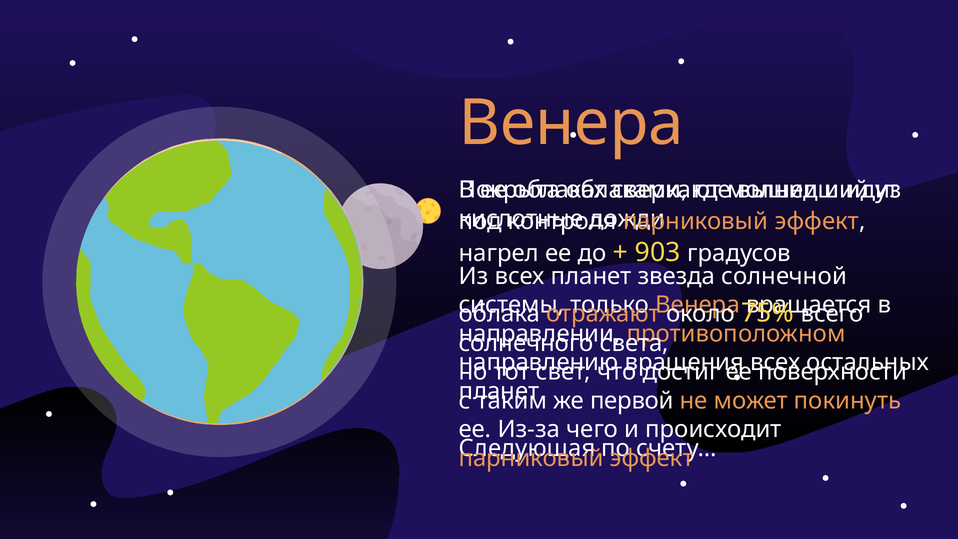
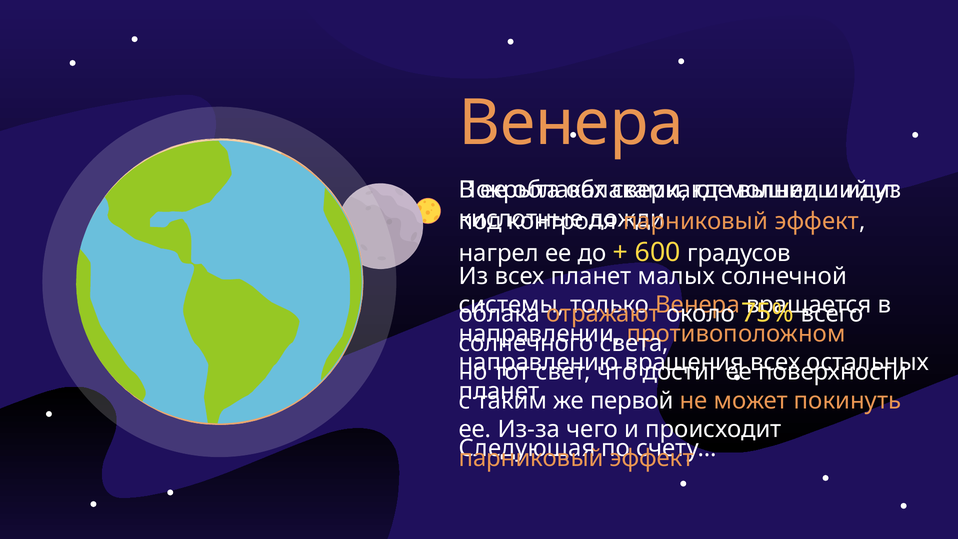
903: 903 -> 600 (658, 252)
звезда: звезда -> малых (676, 276)
